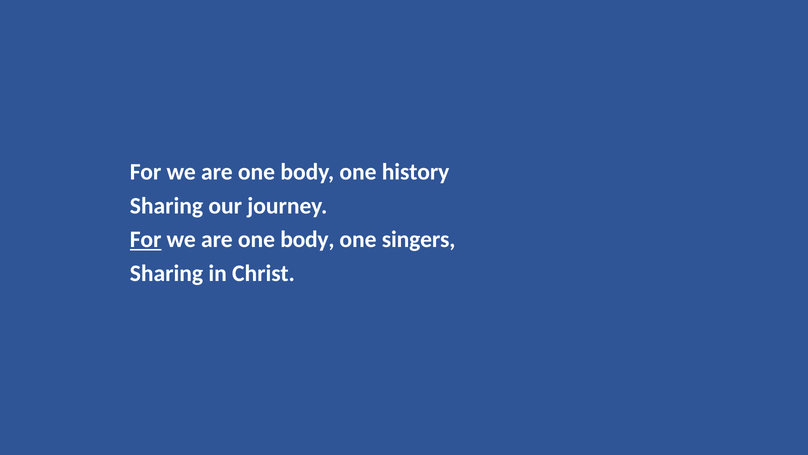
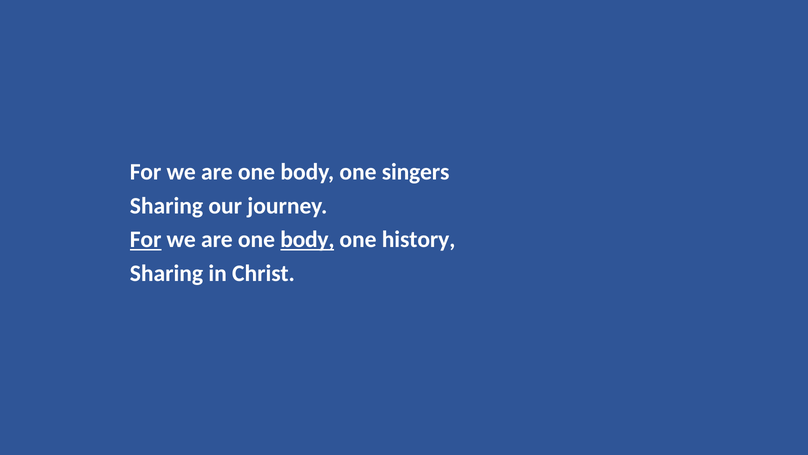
history: history -> singers (416, 172)
body underline: none -> present (307, 239)
singers: singers -> history (419, 239)
